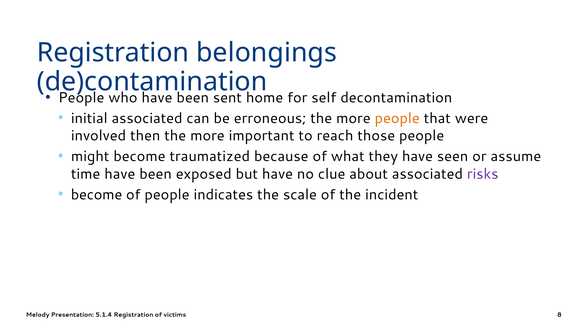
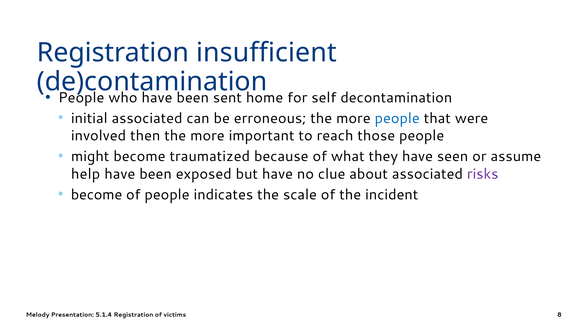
belongings: belongings -> insufficient (266, 53)
people colour: orange -> blue (397, 118)
time: time -> help (86, 174)
